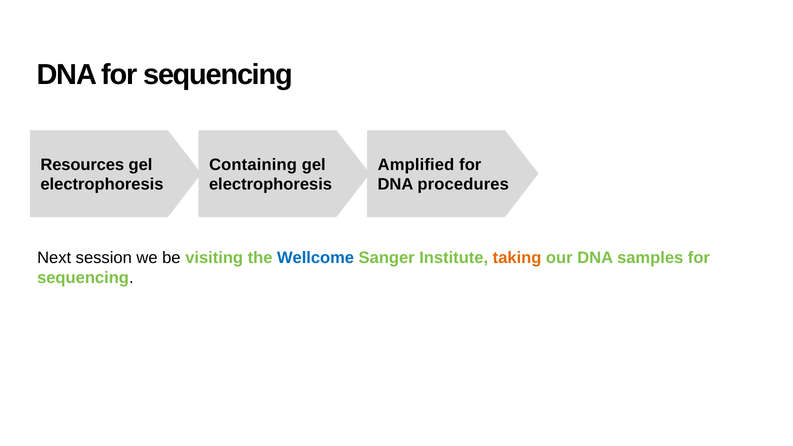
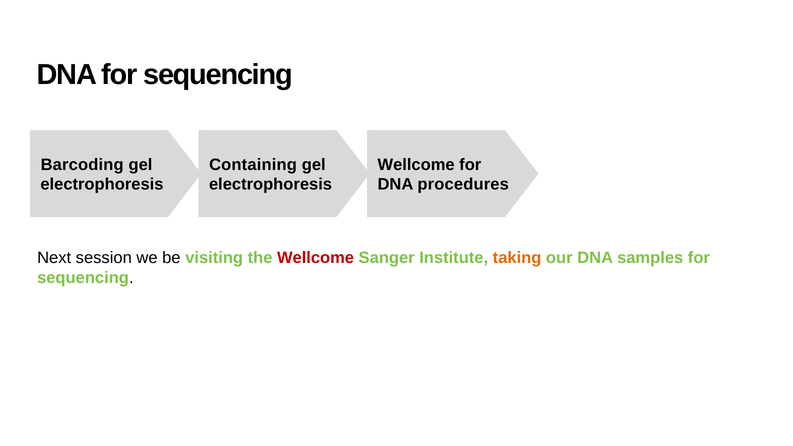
Resources: Resources -> Barcoding (82, 165)
Amplified: Amplified -> Wellcome (416, 165)
Wellcome colour: blue -> red (316, 258)
